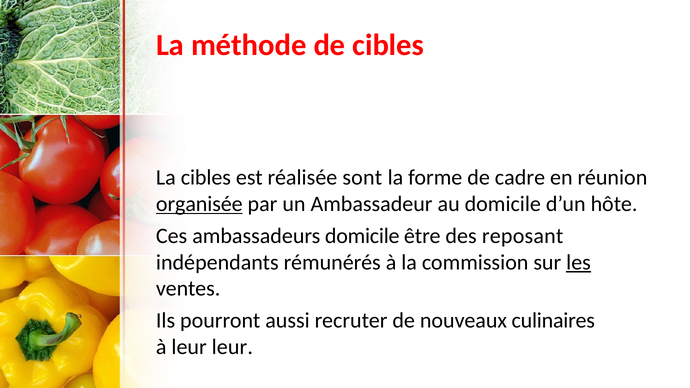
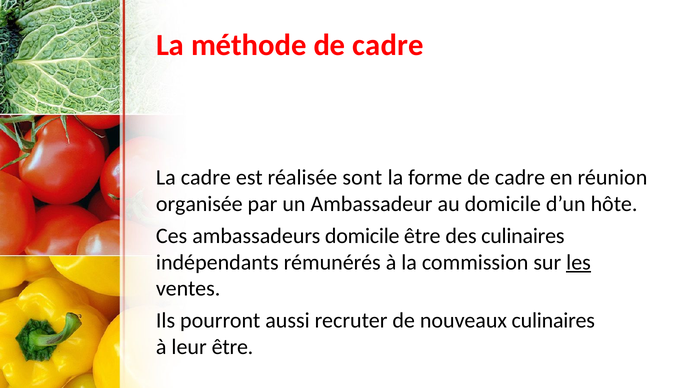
méthode de cibles: cibles -> cadre (388, 45)
La cibles: cibles -> cadre (206, 178)
organisée underline: present -> none (199, 204)
des reposant: reposant -> culinaires (523, 236)
leur leur: leur -> être (232, 347)
